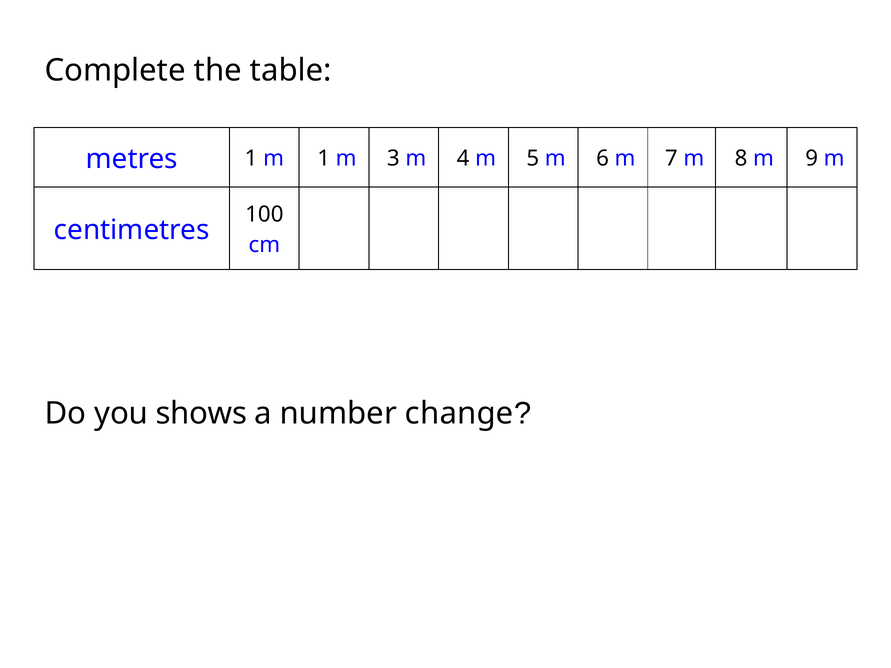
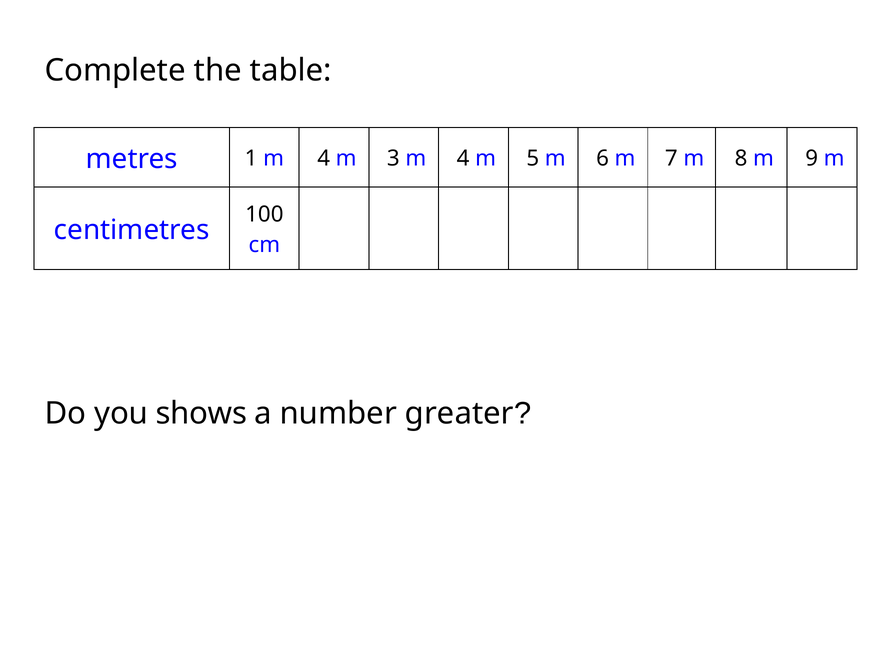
1 m 1: 1 -> 4 (324, 159)
change: change -> greater (459, 414)
